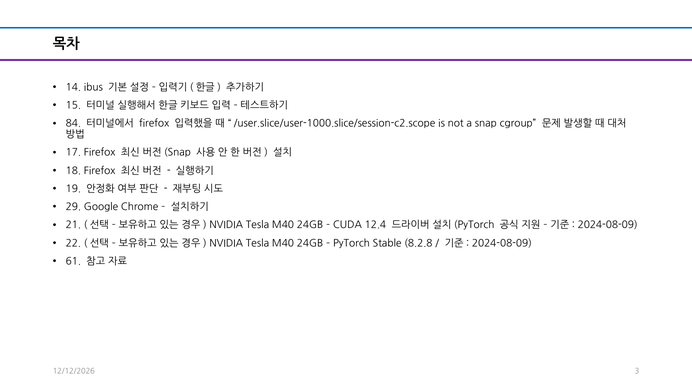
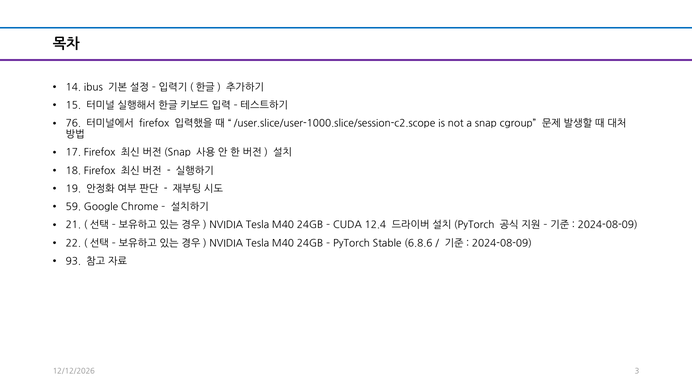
84: 84 -> 76 (73, 124)
29: 29 -> 59 (73, 207)
8.2.8: 8.2.8 -> 6.8.6 (418, 243)
61: 61 -> 93 (73, 262)
